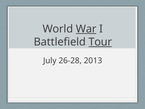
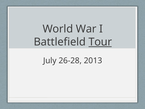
War underline: present -> none (86, 29)
